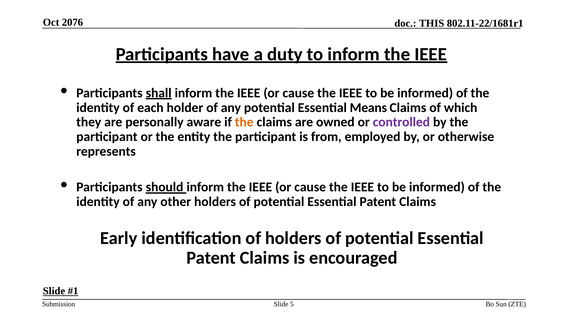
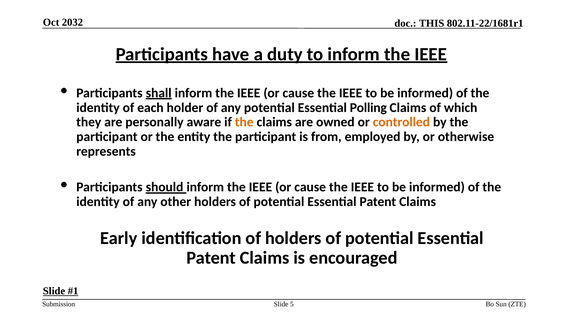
2076: 2076 -> 2032 (72, 22)
Means: Means -> Polling (368, 107)
controlled colour: purple -> orange (401, 122)
